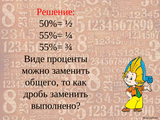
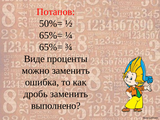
Решение: Решение -> Потапов (56, 12)
55%=: 55%= -> 65%= (51, 35)
55%=: 55%= -> 65%= (51, 47)
общего: общего -> ошибка (42, 82)
